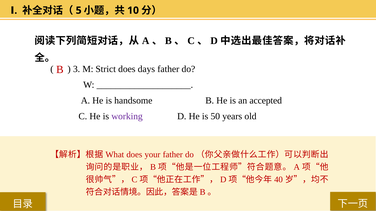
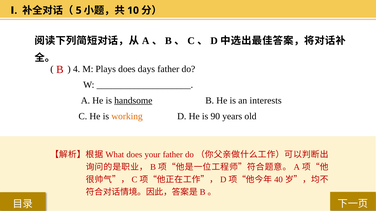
3: 3 -> 4 (77, 69)
Strict: Strict -> Plays (106, 69)
handsome underline: none -> present (133, 101)
accepted: accepted -> interests (266, 101)
working colour: purple -> orange (127, 117)
50: 50 -> 90 (215, 117)
